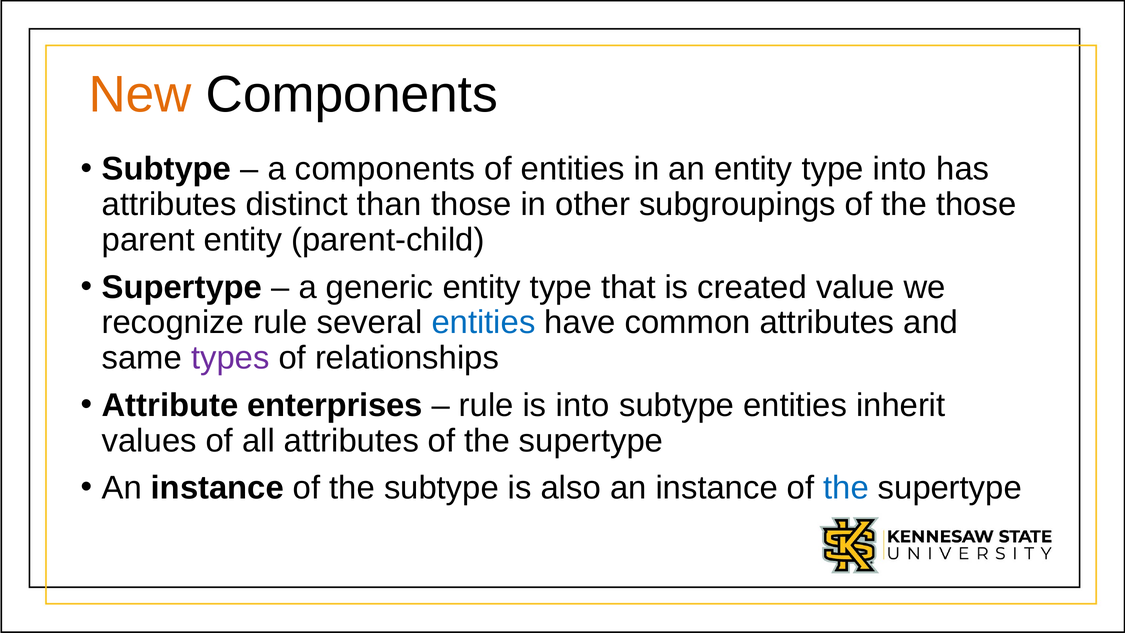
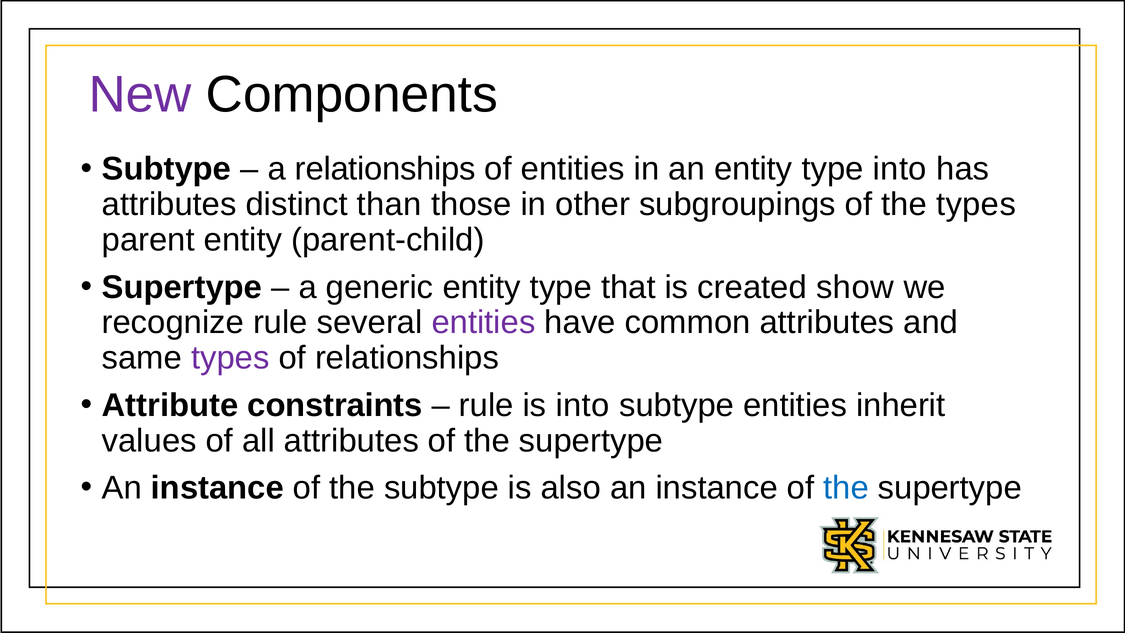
New colour: orange -> purple (140, 95)
a components: components -> relationships (385, 169)
the those: those -> types (976, 205)
value: value -> show (855, 287)
entities colour: blue -> purple (483, 323)
enterprises: enterprises -> constraints (335, 405)
